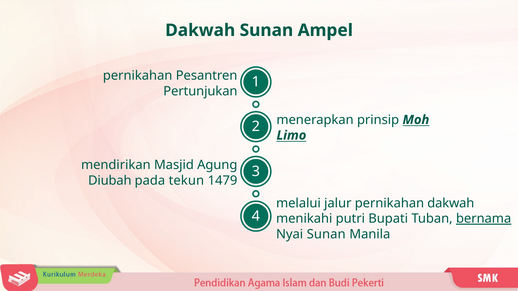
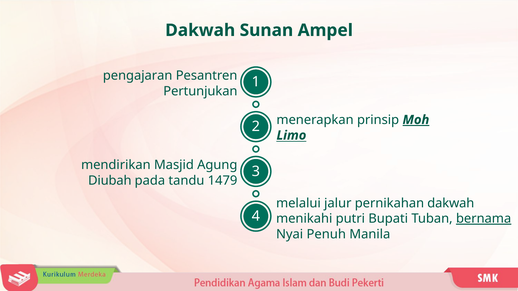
pernikahan: pernikahan -> pengajaran (138, 76)
Moh underline: none -> present (416, 120)
tekun: tekun -> tandu (186, 181)
Nyai Sunan: Sunan -> Penuh (326, 234)
